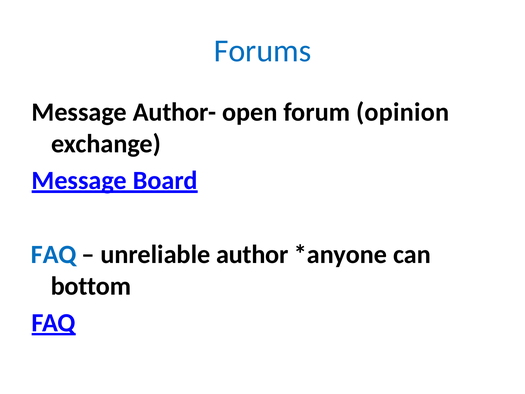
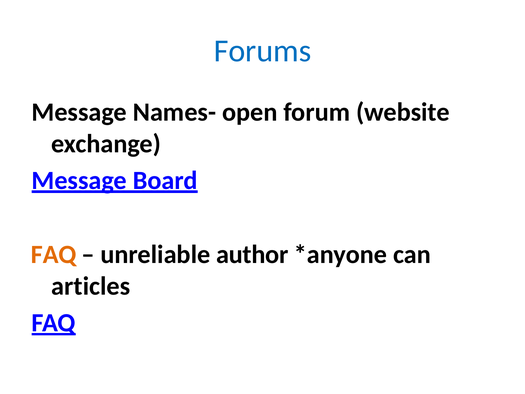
Author-: Author- -> Names- (174, 112)
opinion: opinion -> website (403, 112)
FAQ colour: blue -> orange (54, 254)
bottom: bottom -> articles (91, 286)
